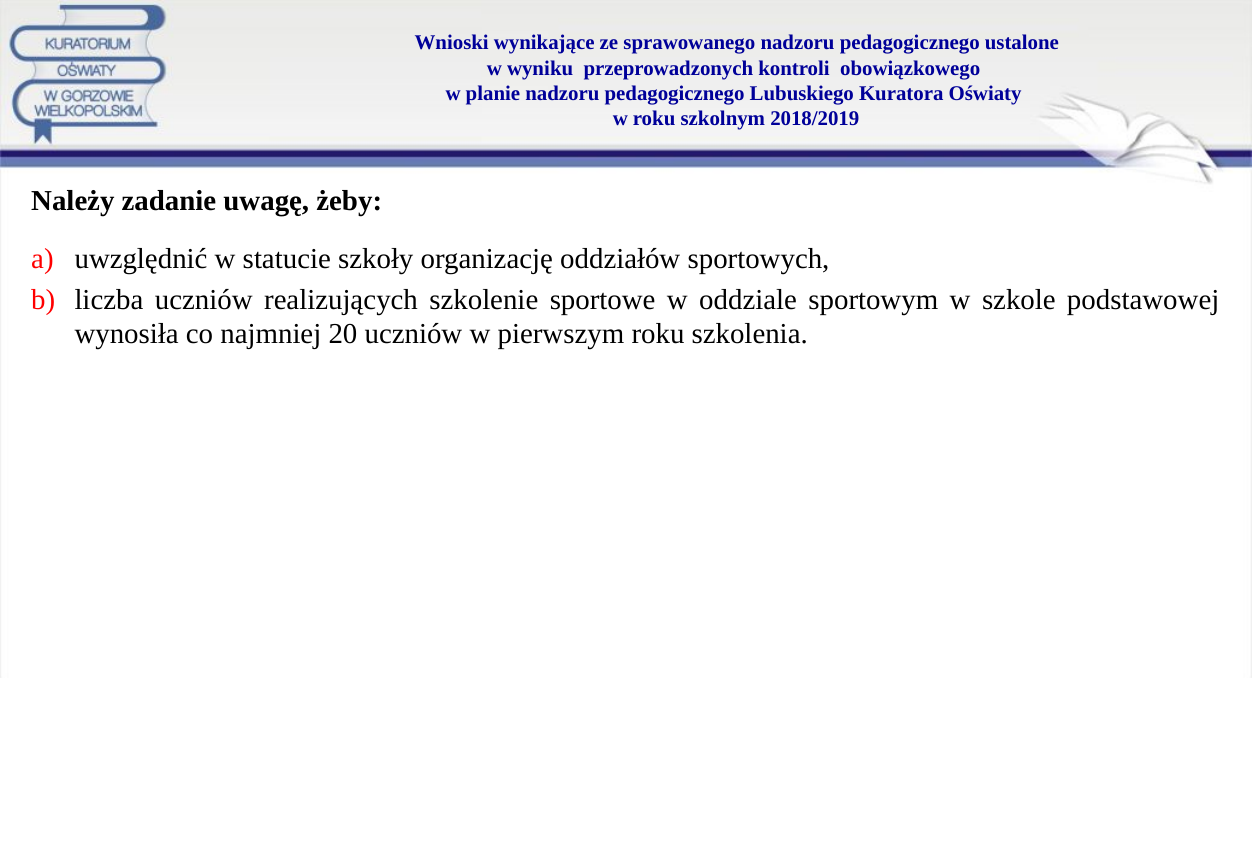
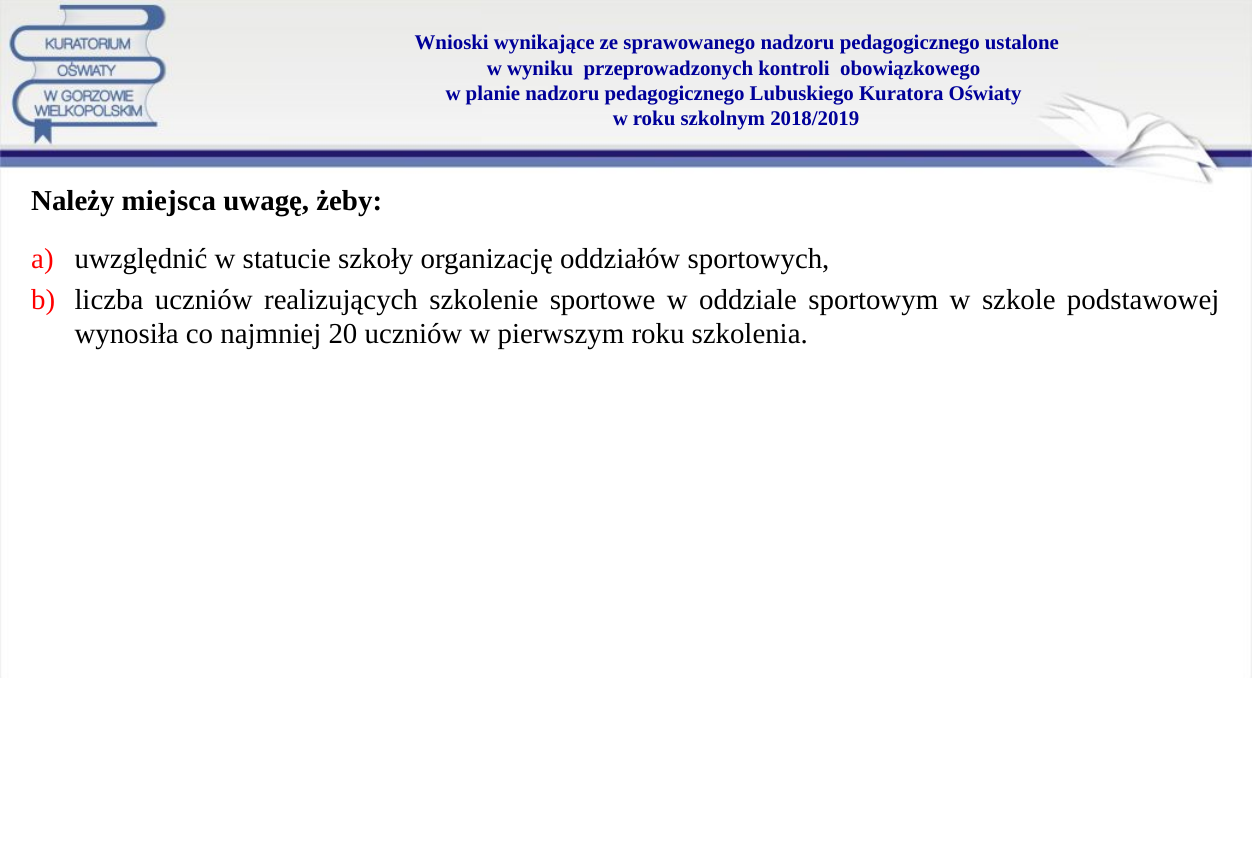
zadanie: zadanie -> miejsca (169, 201)
